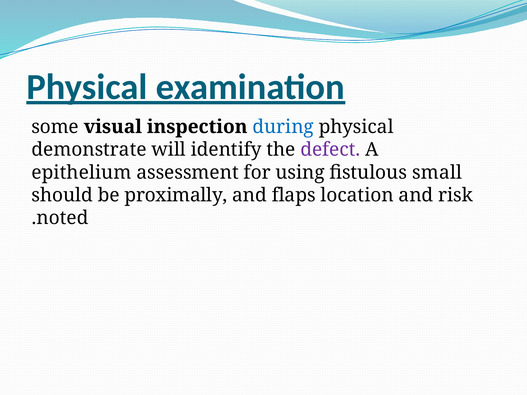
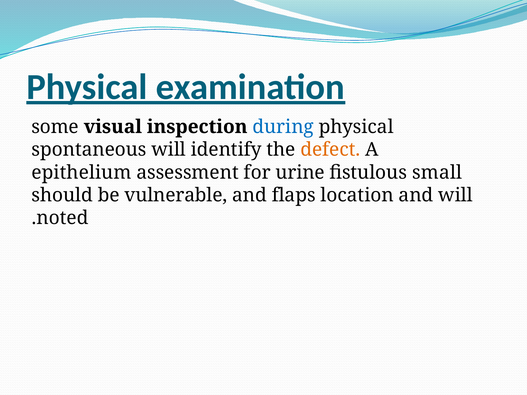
demonstrate: demonstrate -> spontaneous (89, 150)
defect colour: purple -> orange (330, 150)
using: using -> urine (300, 173)
proximally: proximally -> vulnerable (176, 195)
and risk: risk -> will (456, 195)
